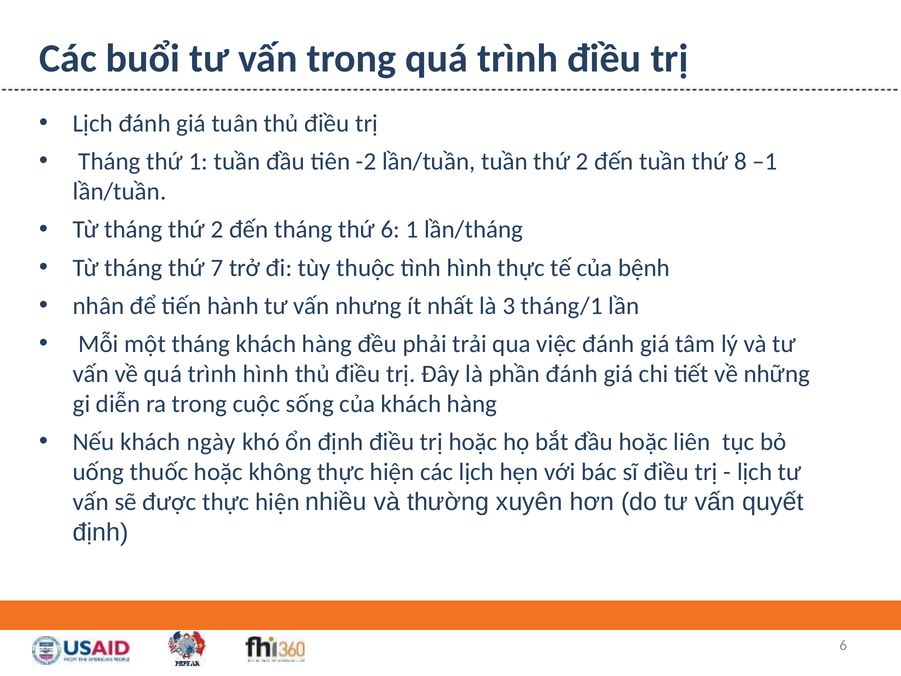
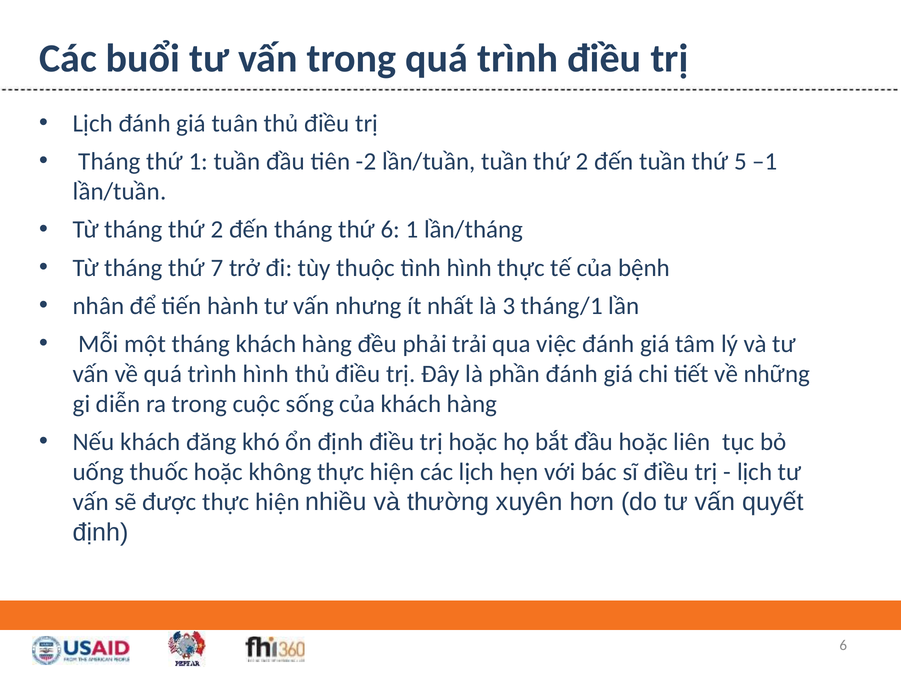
8: 8 -> 5 (740, 162)
ngày: ngày -> đăng (211, 442)
